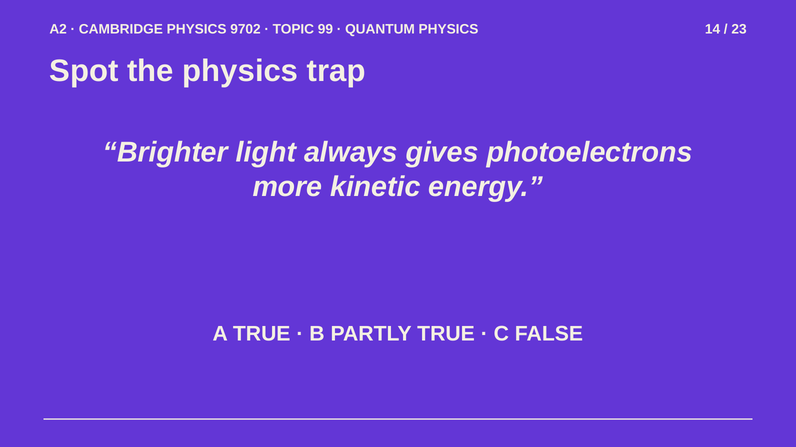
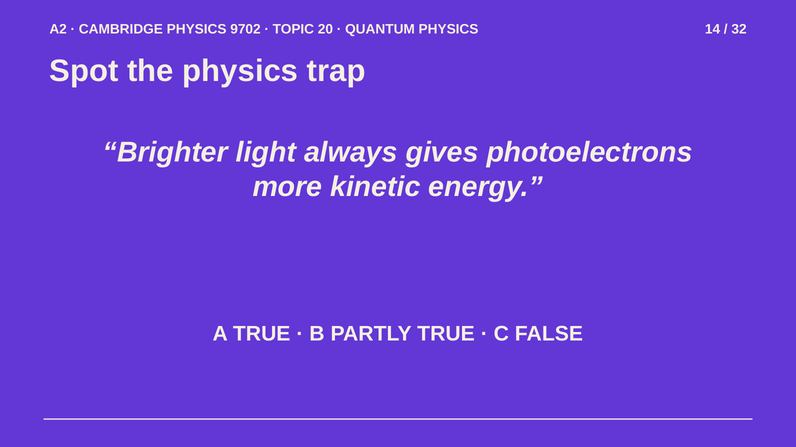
99: 99 -> 20 (325, 29)
23: 23 -> 32 (739, 29)
